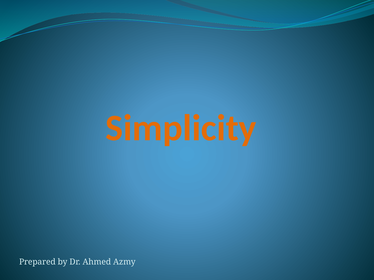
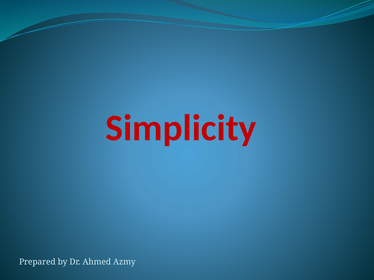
Simplicity colour: orange -> red (181, 128)
